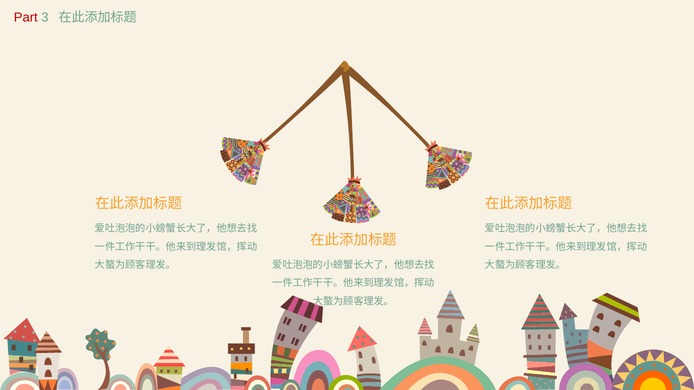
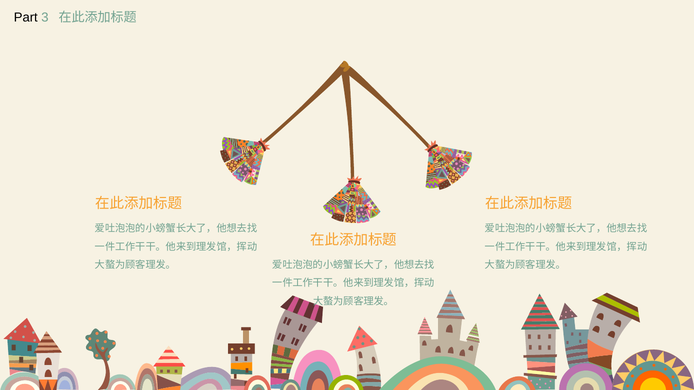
Part colour: red -> black (26, 18)
